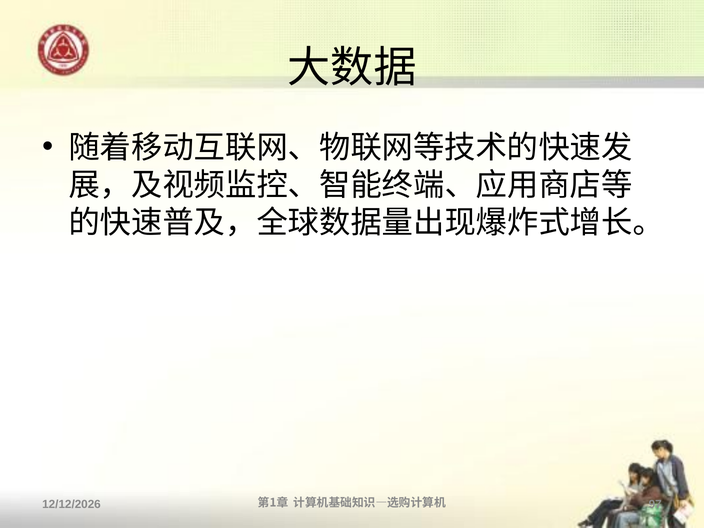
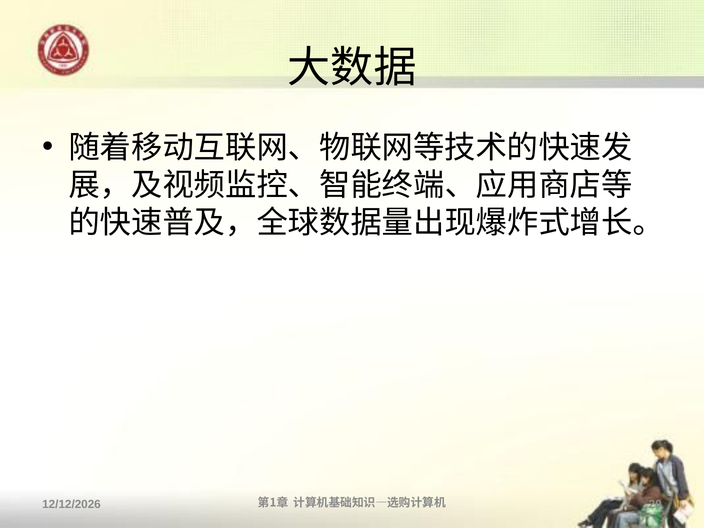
97: 97 -> 20 (655, 504)
